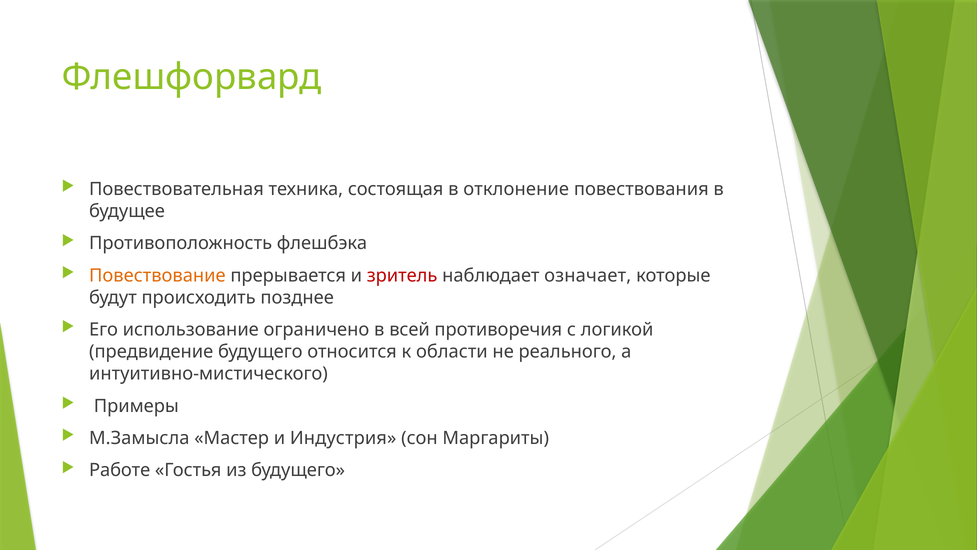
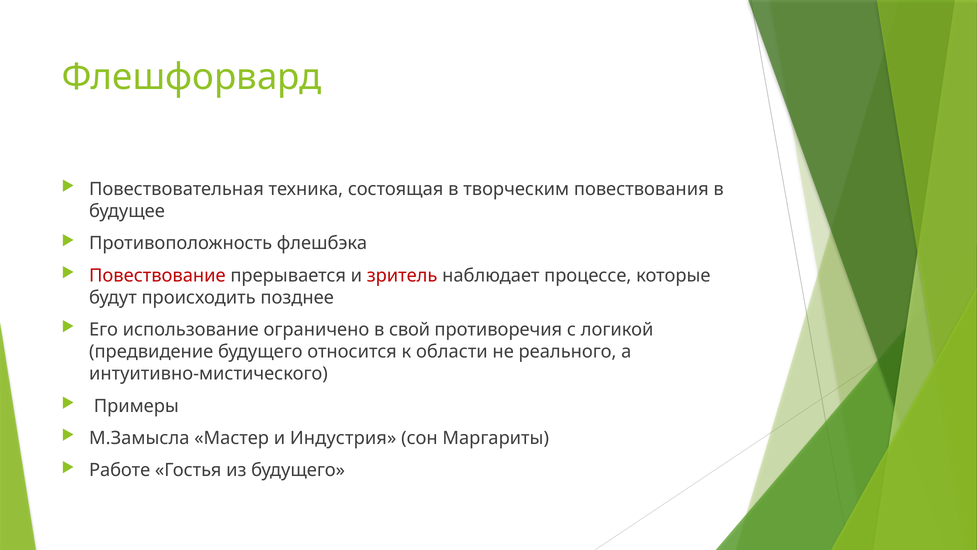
отклонение: отклонение -> творческим (516, 189)
Повествование colour: orange -> red (157, 275)
означает: означает -> процессе (588, 275)
всей: всей -> свой (410, 330)
